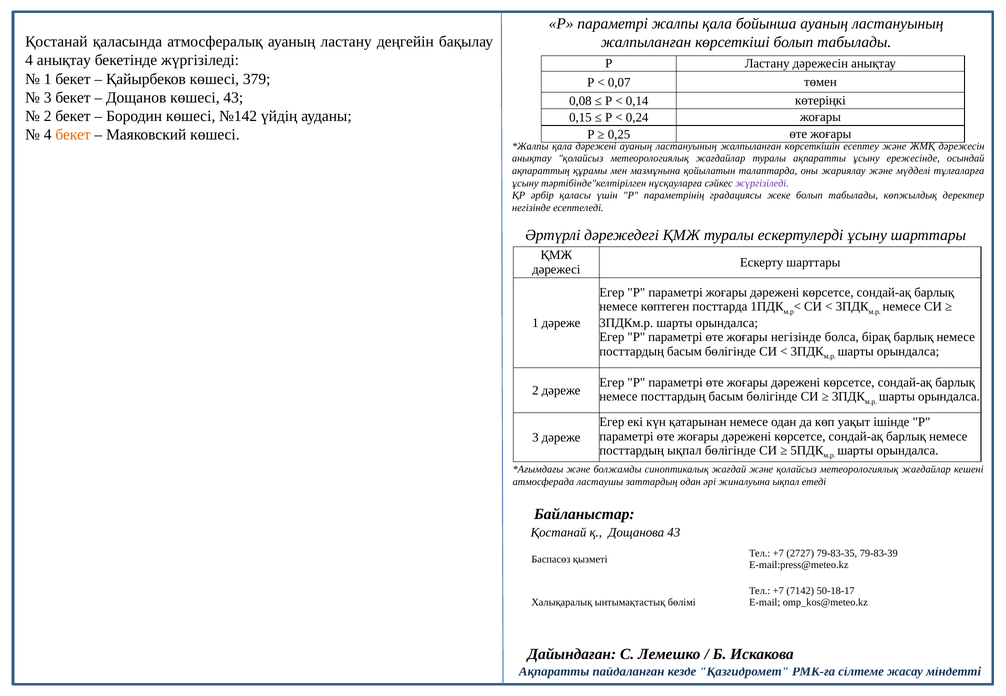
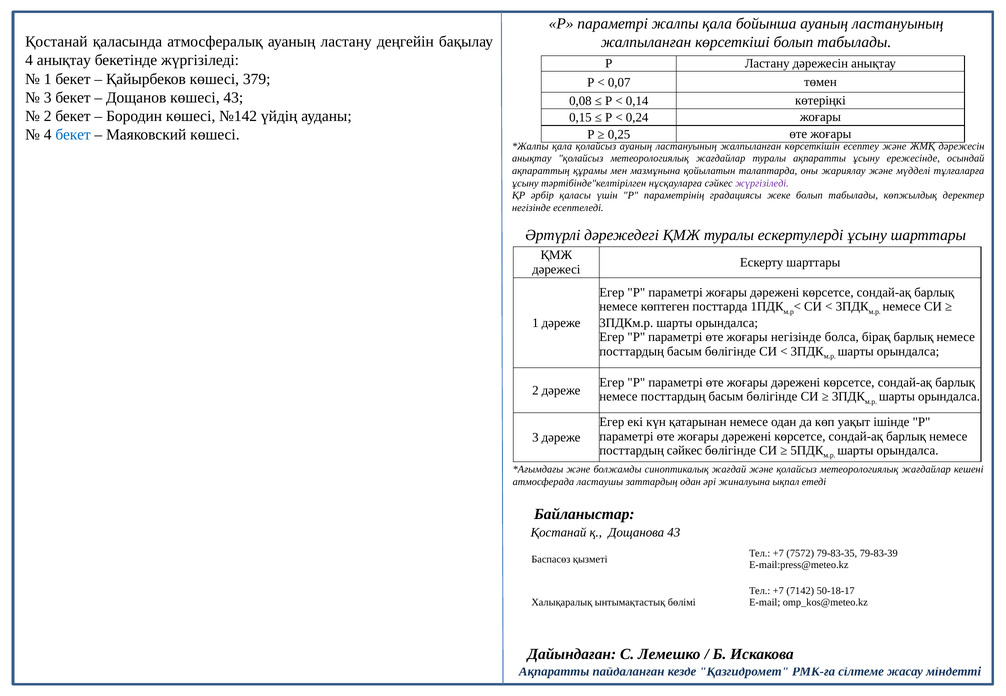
бекет colour: orange -> blue (73, 135)
қала дәрежені: дәрежені -> қолайсыз (596, 146)
посттардың ықпал: ықпал -> сәйкес (685, 451)
2727: 2727 -> 7572 (800, 554)
